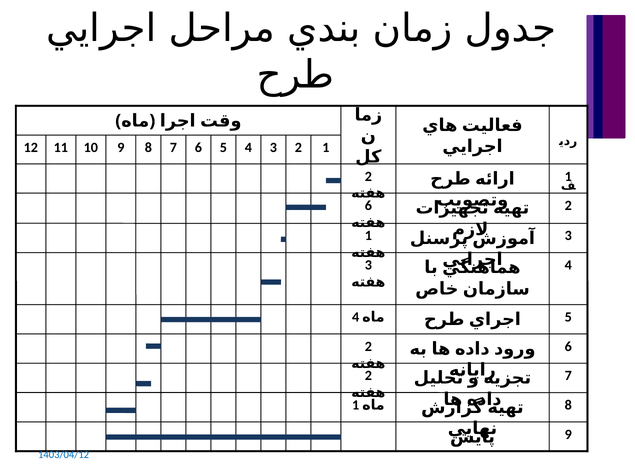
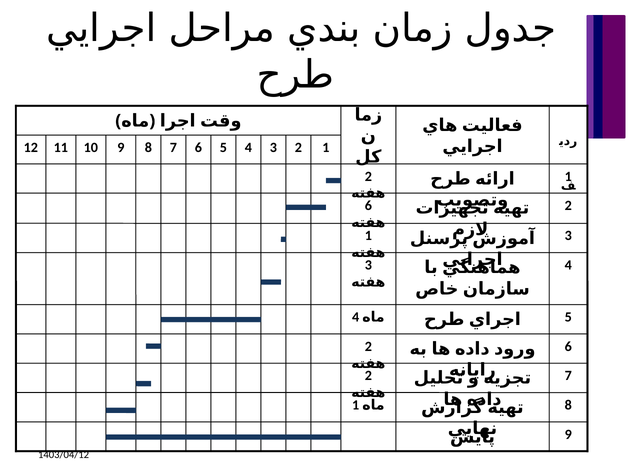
1403/04/12 colour: blue -> black (64, 455)
